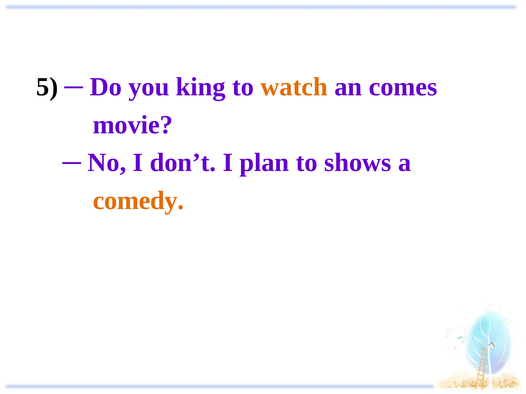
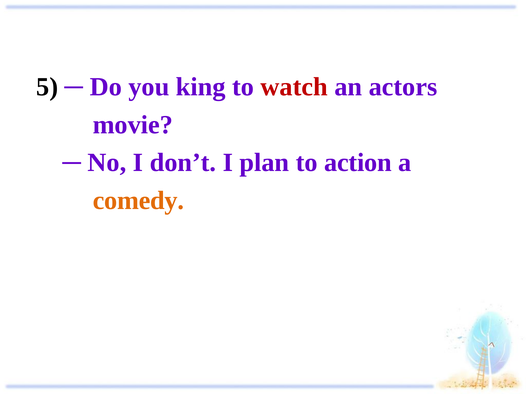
watch colour: orange -> red (294, 87)
comes: comes -> actors (403, 87)
shows: shows -> action (358, 163)
